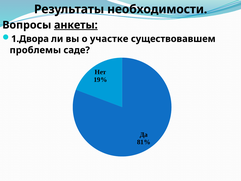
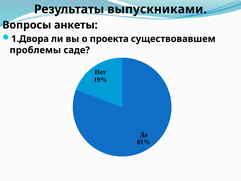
необходимости: необходимости -> выпускниками (157, 9)
анкеты underline: present -> none (76, 25)
участке: участке -> проекта (109, 39)
